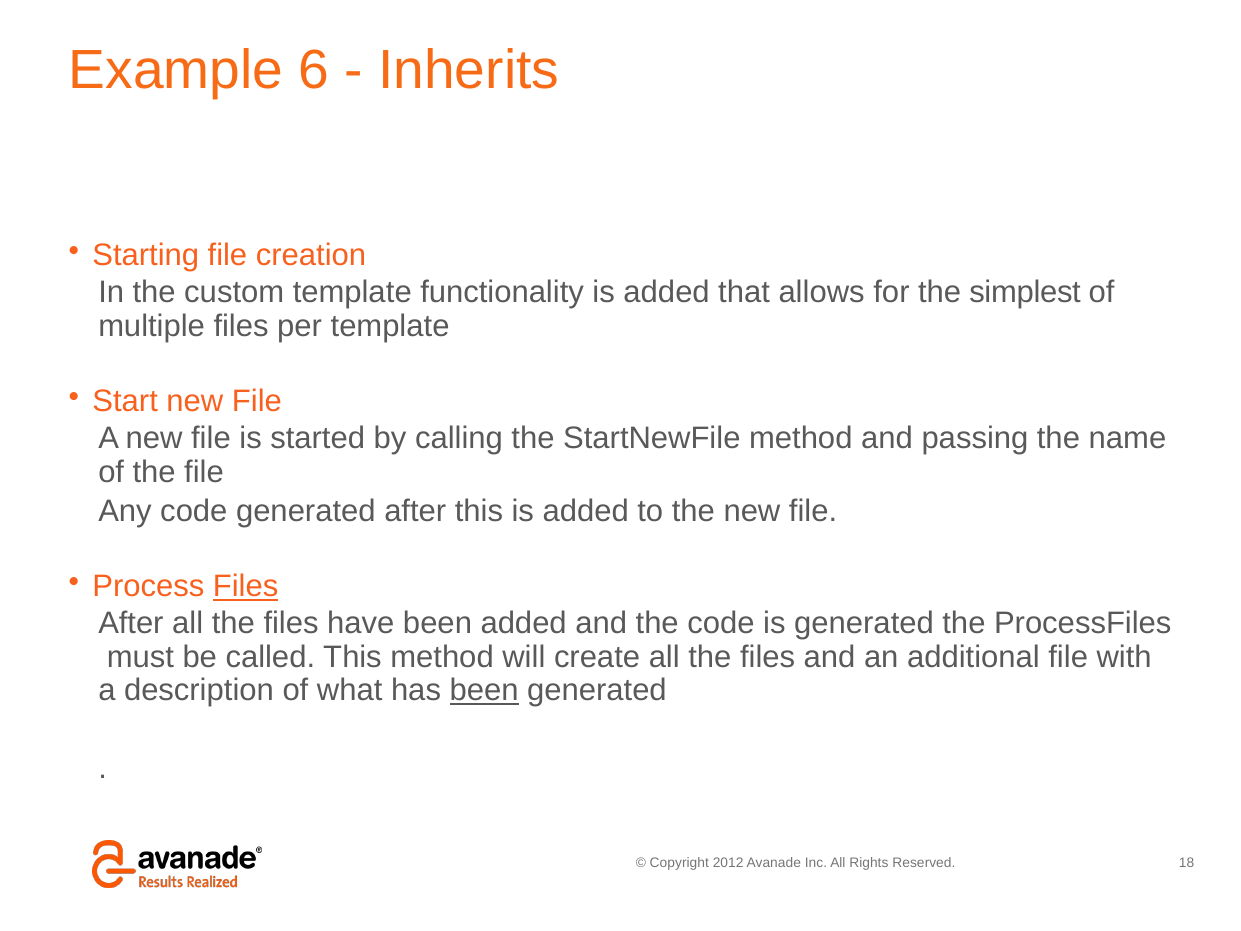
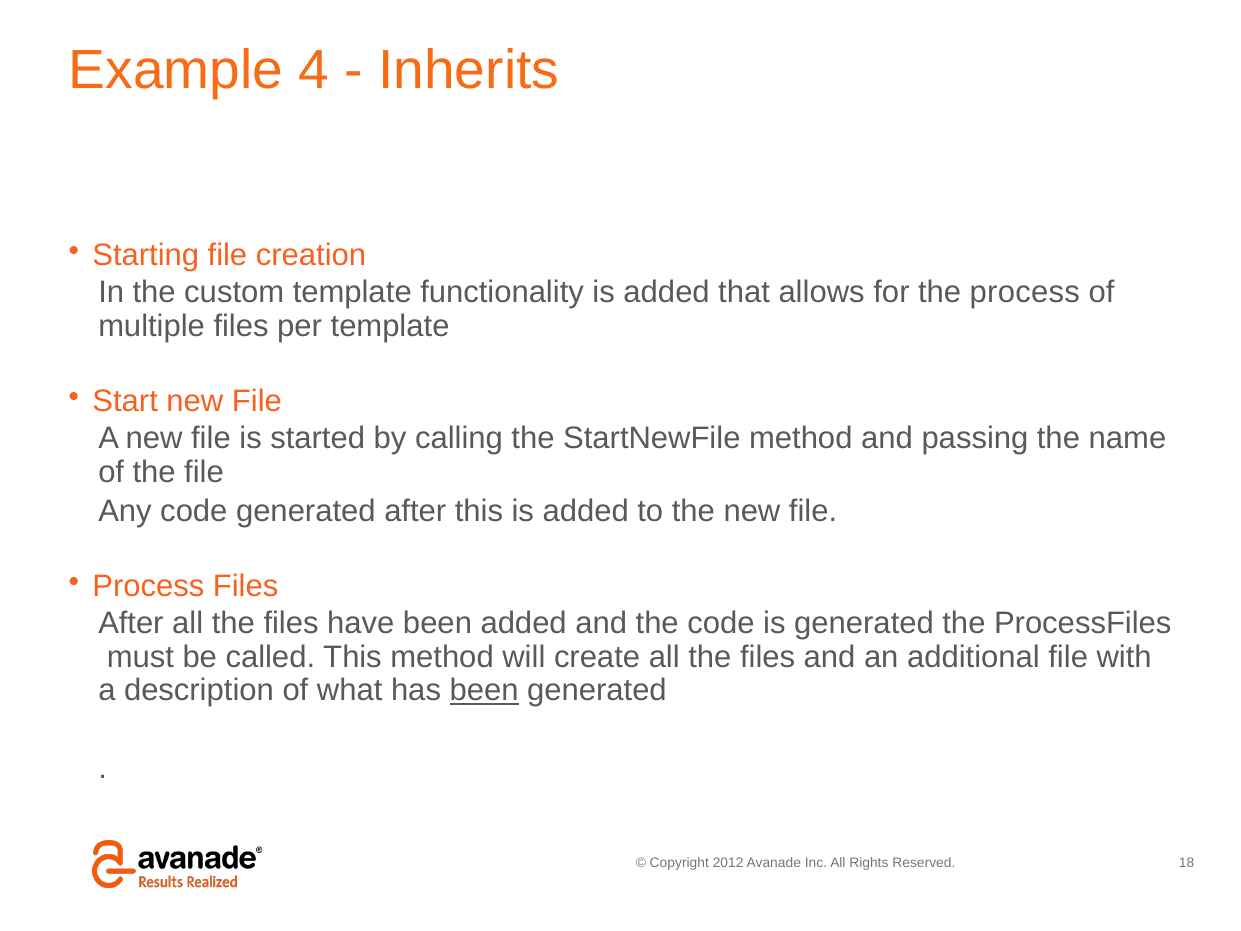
6: 6 -> 4 (314, 70)
the simplest: simplest -> process (1025, 292)
Files underline: present -> none (246, 586)
